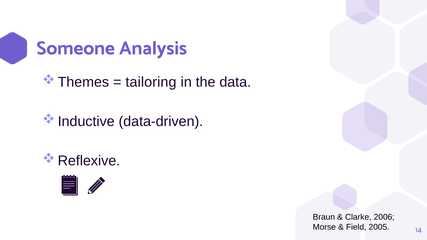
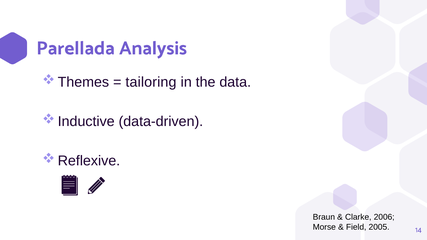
Someone: Someone -> Parellada (76, 48)
